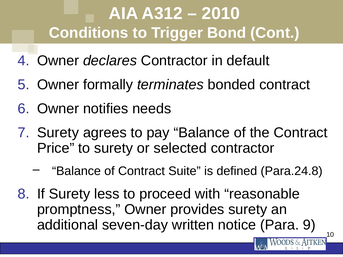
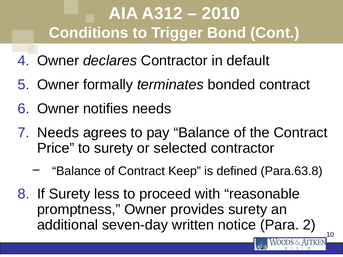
Surety: Surety -> Needs (58, 133)
Suite: Suite -> Keep (185, 171)
Para.24.8: Para.24.8 -> Para.63.8 (292, 171)
9: 9 -> 2 (309, 225)
